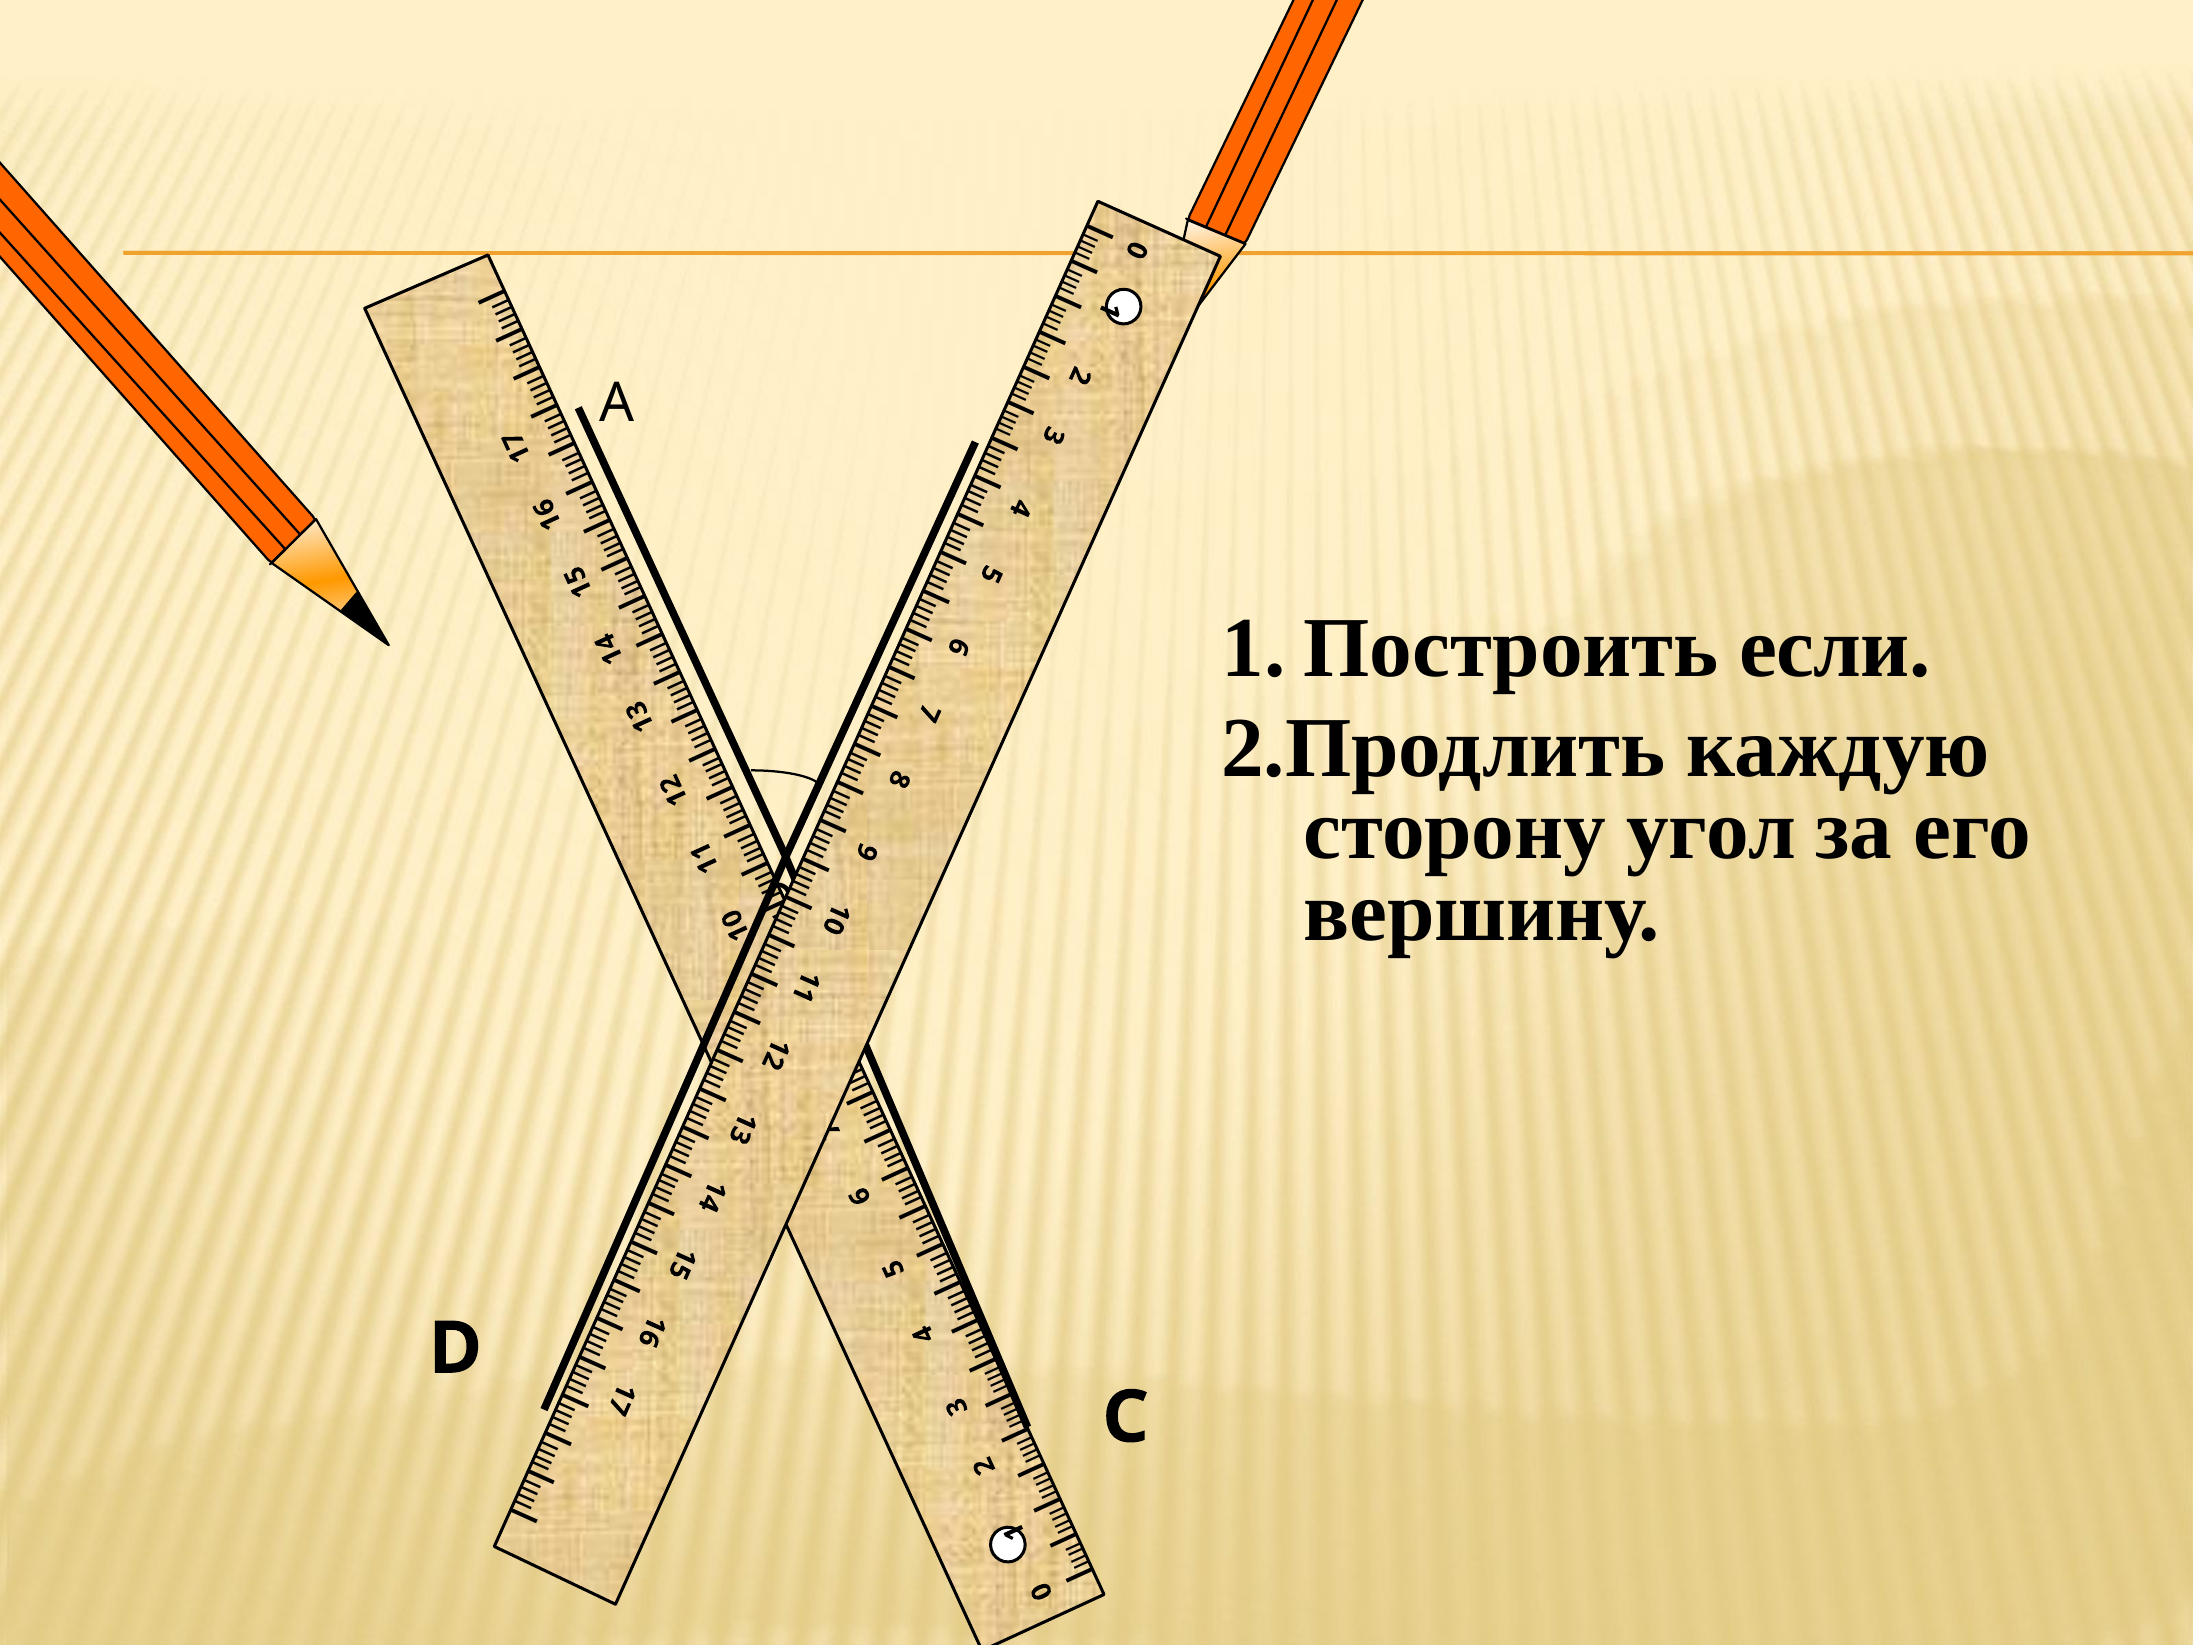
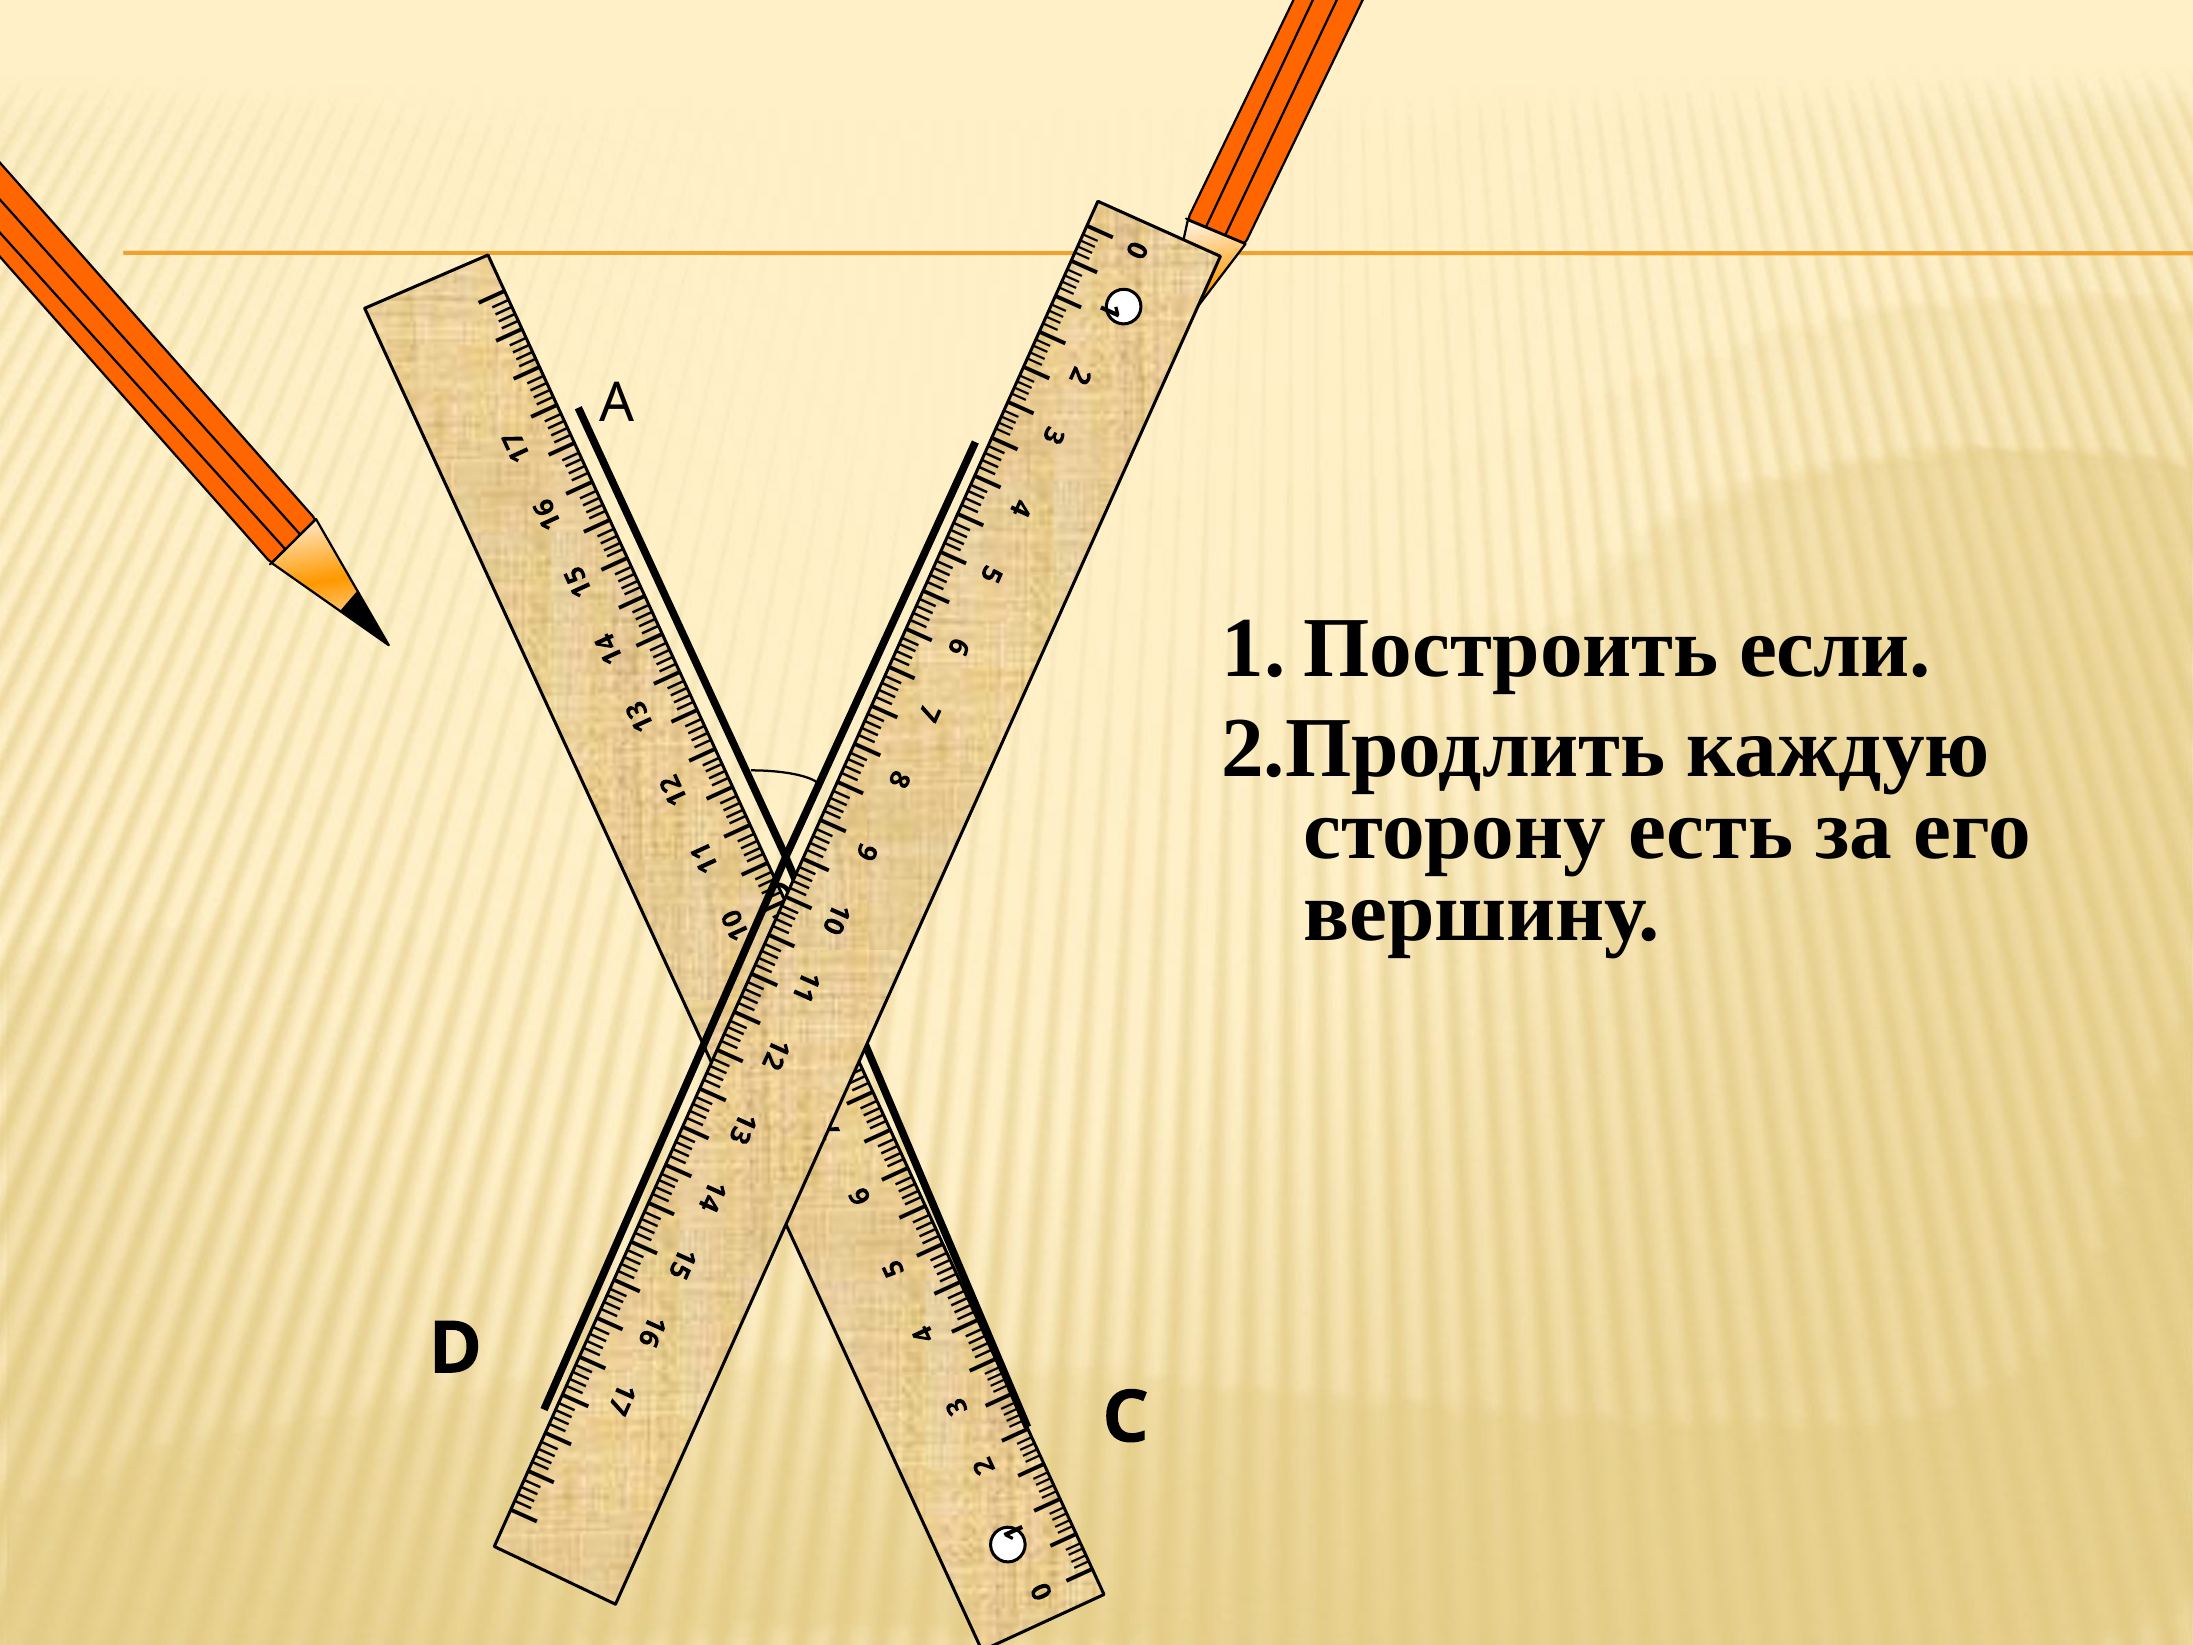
угол: угол -> есть (1711, 830)
